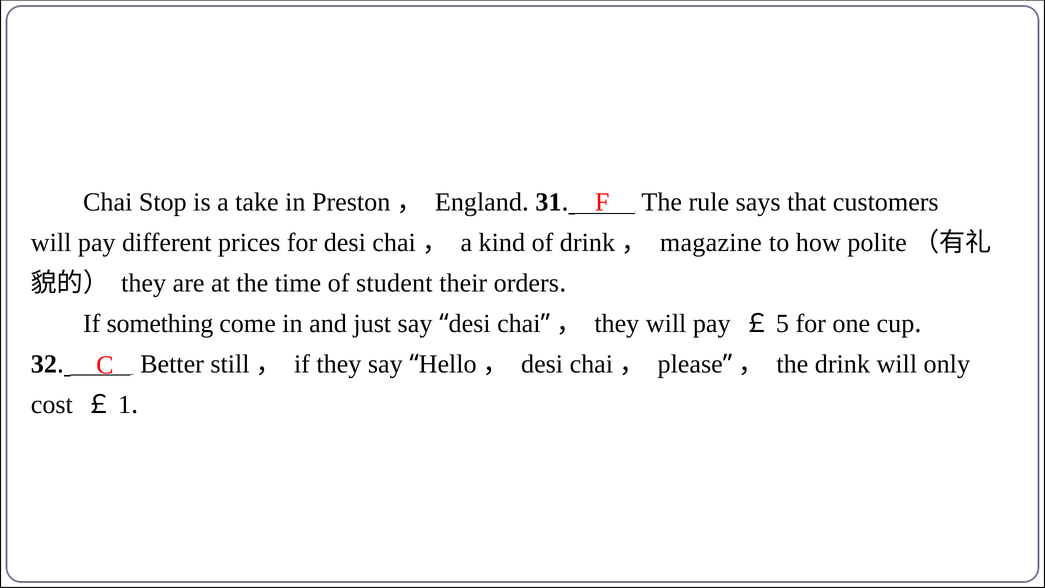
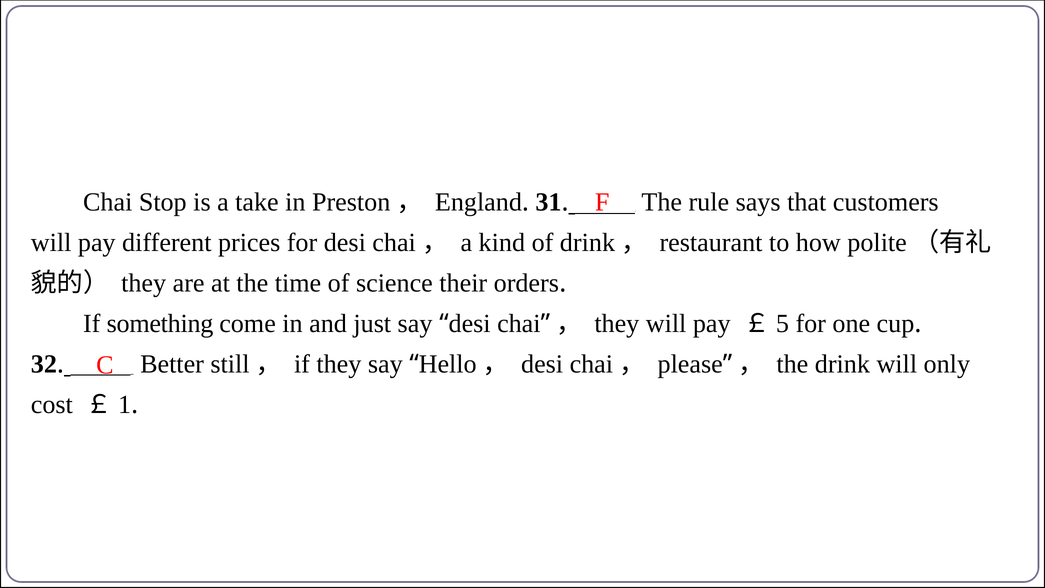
magazine: magazine -> restaurant (711, 243)
student: student -> science (394, 283)
